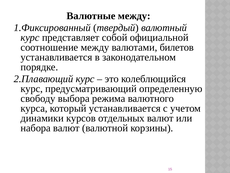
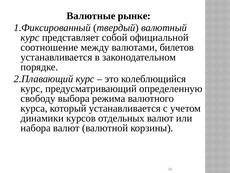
Валютные между: между -> рынке (134, 16)
